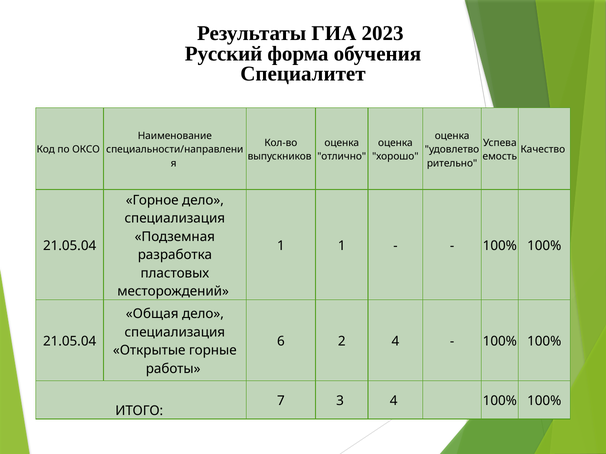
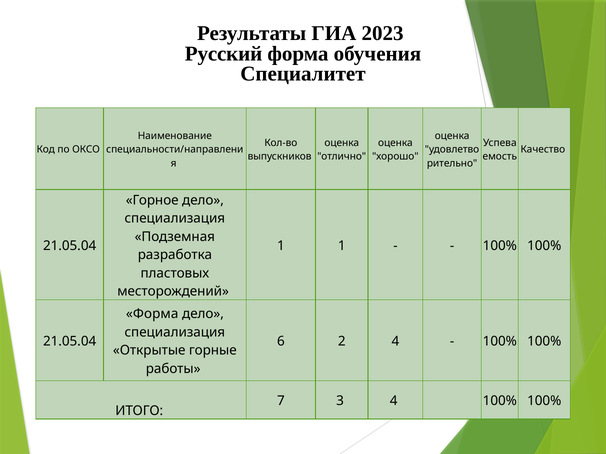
Общая: Общая -> Форма (152, 314)
